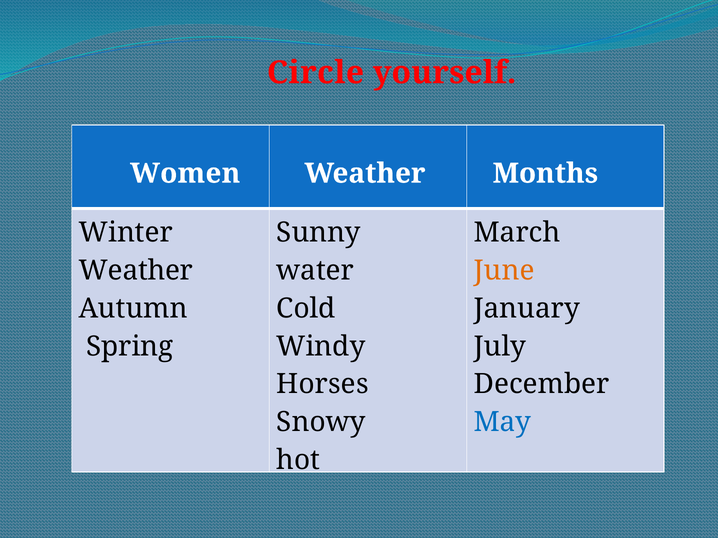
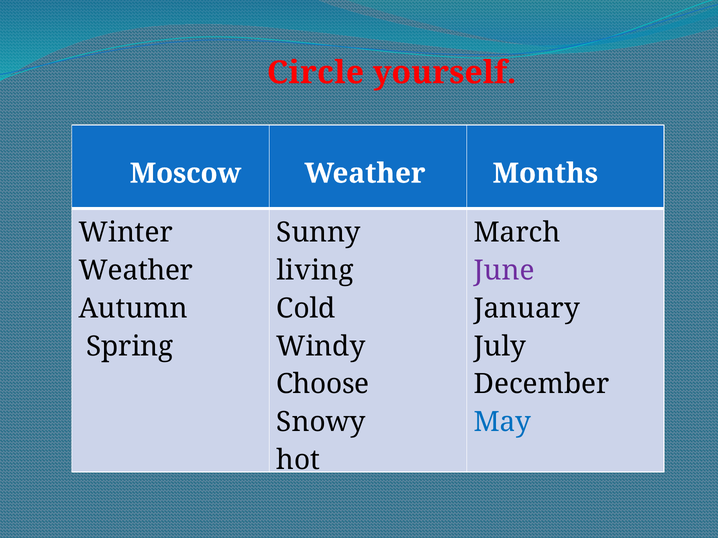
Women: Women -> Moscow (185, 174)
water: water -> living (315, 271)
June colour: orange -> purple (504, 271)
Horses: Horses -> Choose (323, 385)
